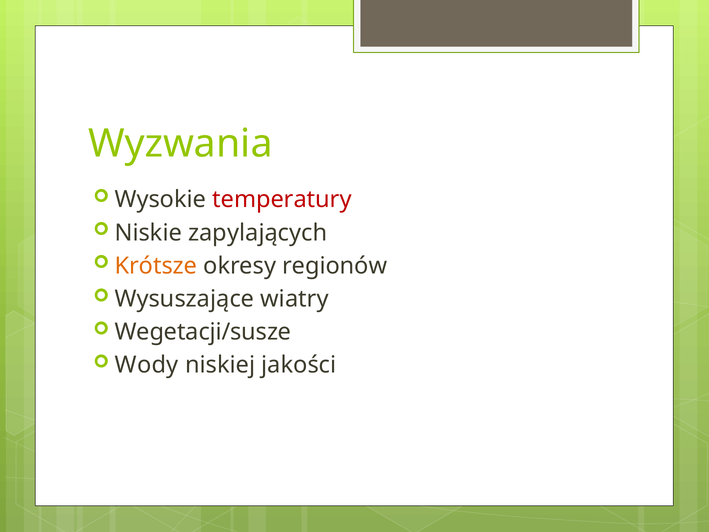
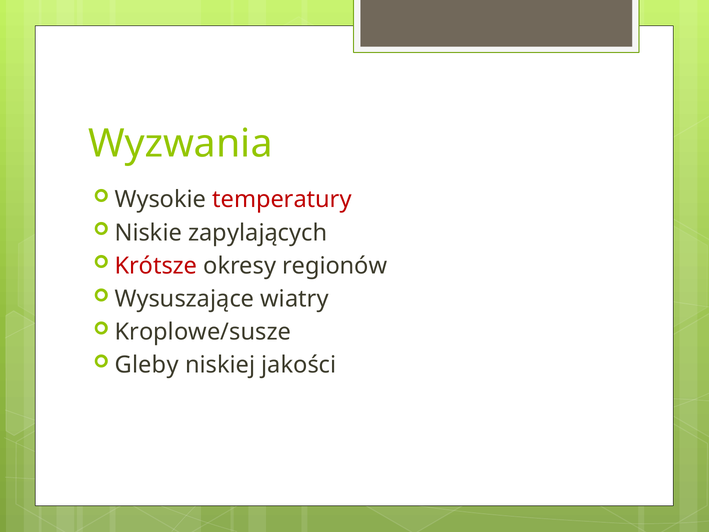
Krótsze colour: orange -> red (156, 266)
Wegetacji/susze: Wegetacji/susze -> Kroplowe/susze (203, 332)
Wody: Wody -> Gleby (147, 365)
